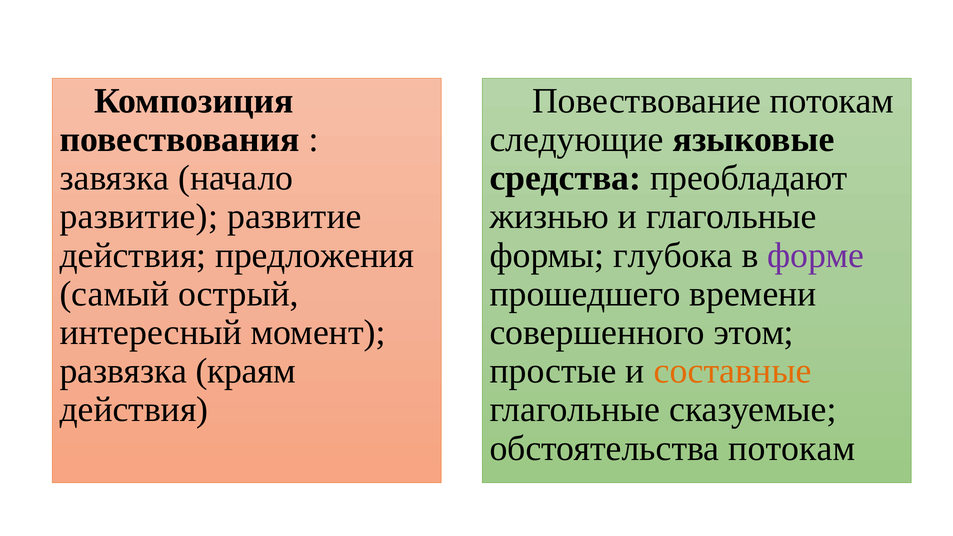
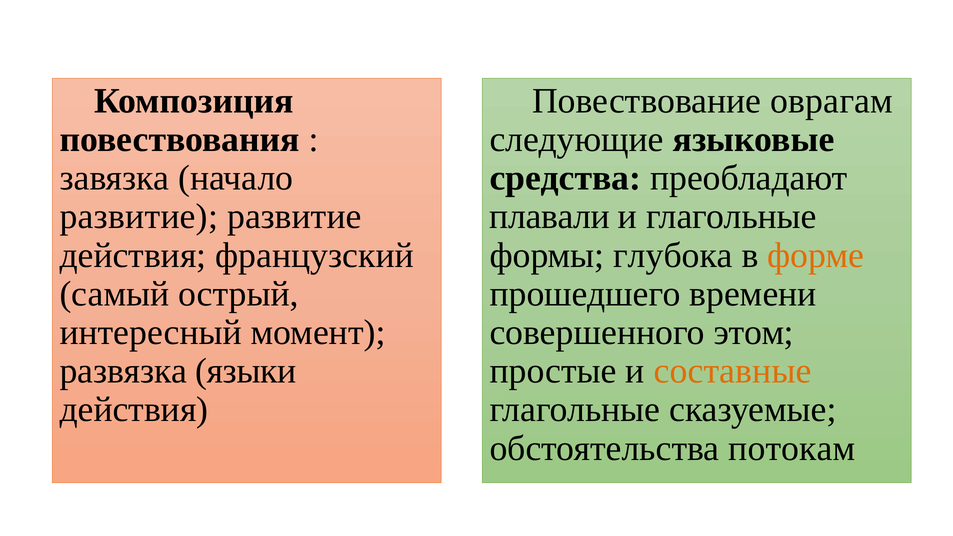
Повествование потокам: потокам -> оврагам (832, 101)
жизнью: жизнью -> плавали (550, 217)
предложения: предложения -> французский (315, 255)
форме colour: purple -> orange (816, 255)
краям: краям -> языки (246, 371)
